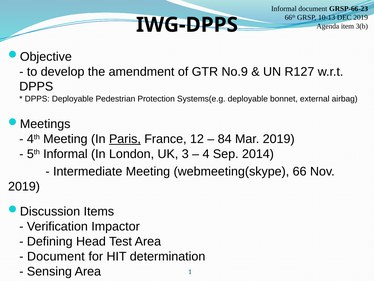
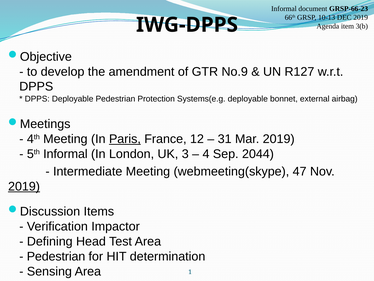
84: 84 -> 31 (225, 139)
2014: 2014 -> 2044 (258, 154)
66: 66 -> 47 (300, 171)
2019 underline: none -> present (24, 186)
Document: Document -> Pedestrian (56, 256)
